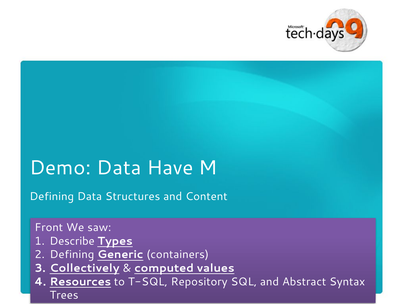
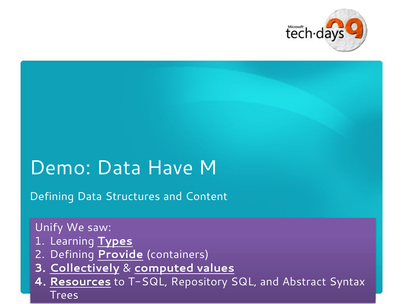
Front: Front -> Unify (49, 228)
Describe: Describe -> Learning (72, 241)
Generic: Generic -> Provide (120, 255)
